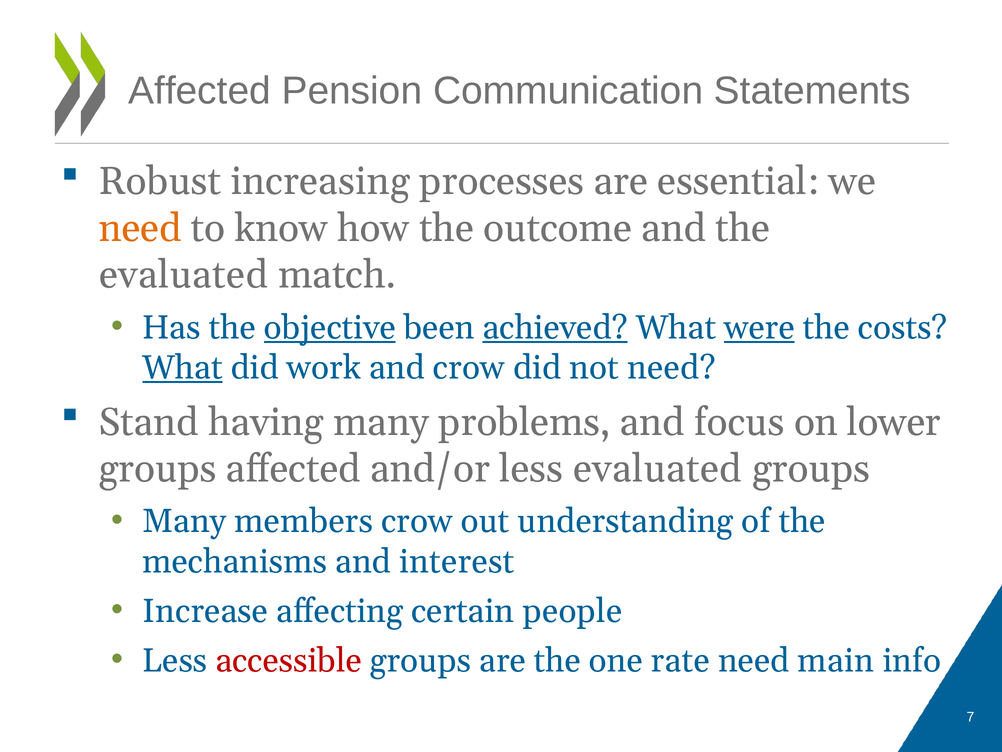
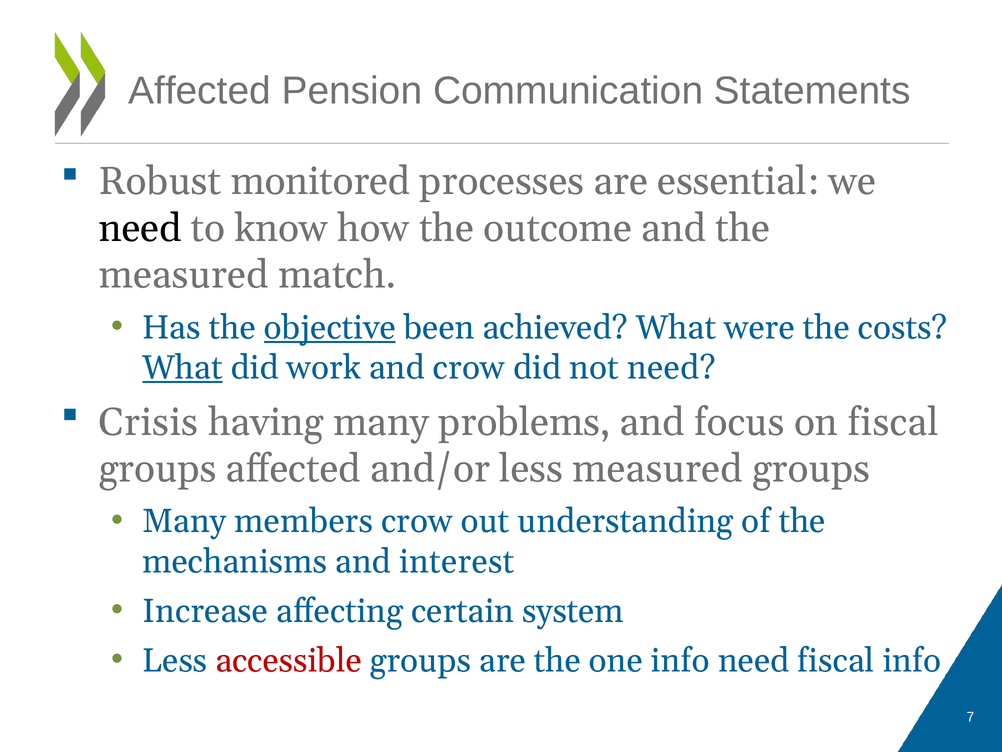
increasing: increasing -> monitored (320, 181)
need colour: orange -> black (140, 228)
evaluated: evaluated -> measured (184, 275)
achieved underline: present -> none (555, 327)
were underline: present -> none (759, 327)
Stand: Stand -> Crisis (148, 422)
on lower: lower -> fiscal (893, 422)
less evaluated: evaluated -> measured (658, 469)
people: people -> system (573, 611)
one rate: rate -> info (680, 660)
need main: main -> fiscal (836, 660)
